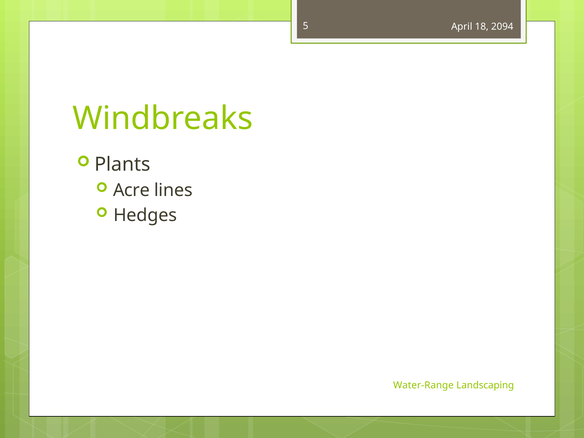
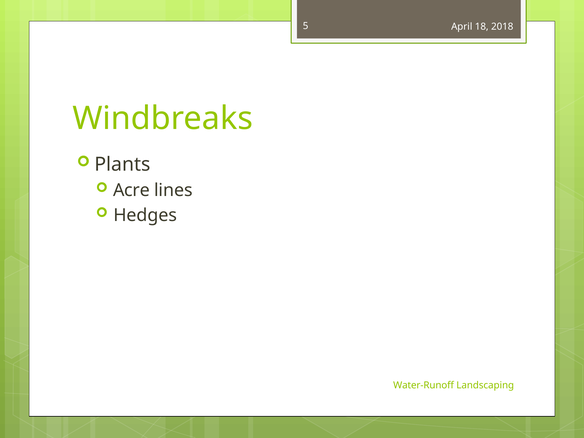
2094: 2094 -> 2018 (502, 27)
Water-Range: Water-Range -> Water-Runoff (424, 385)
